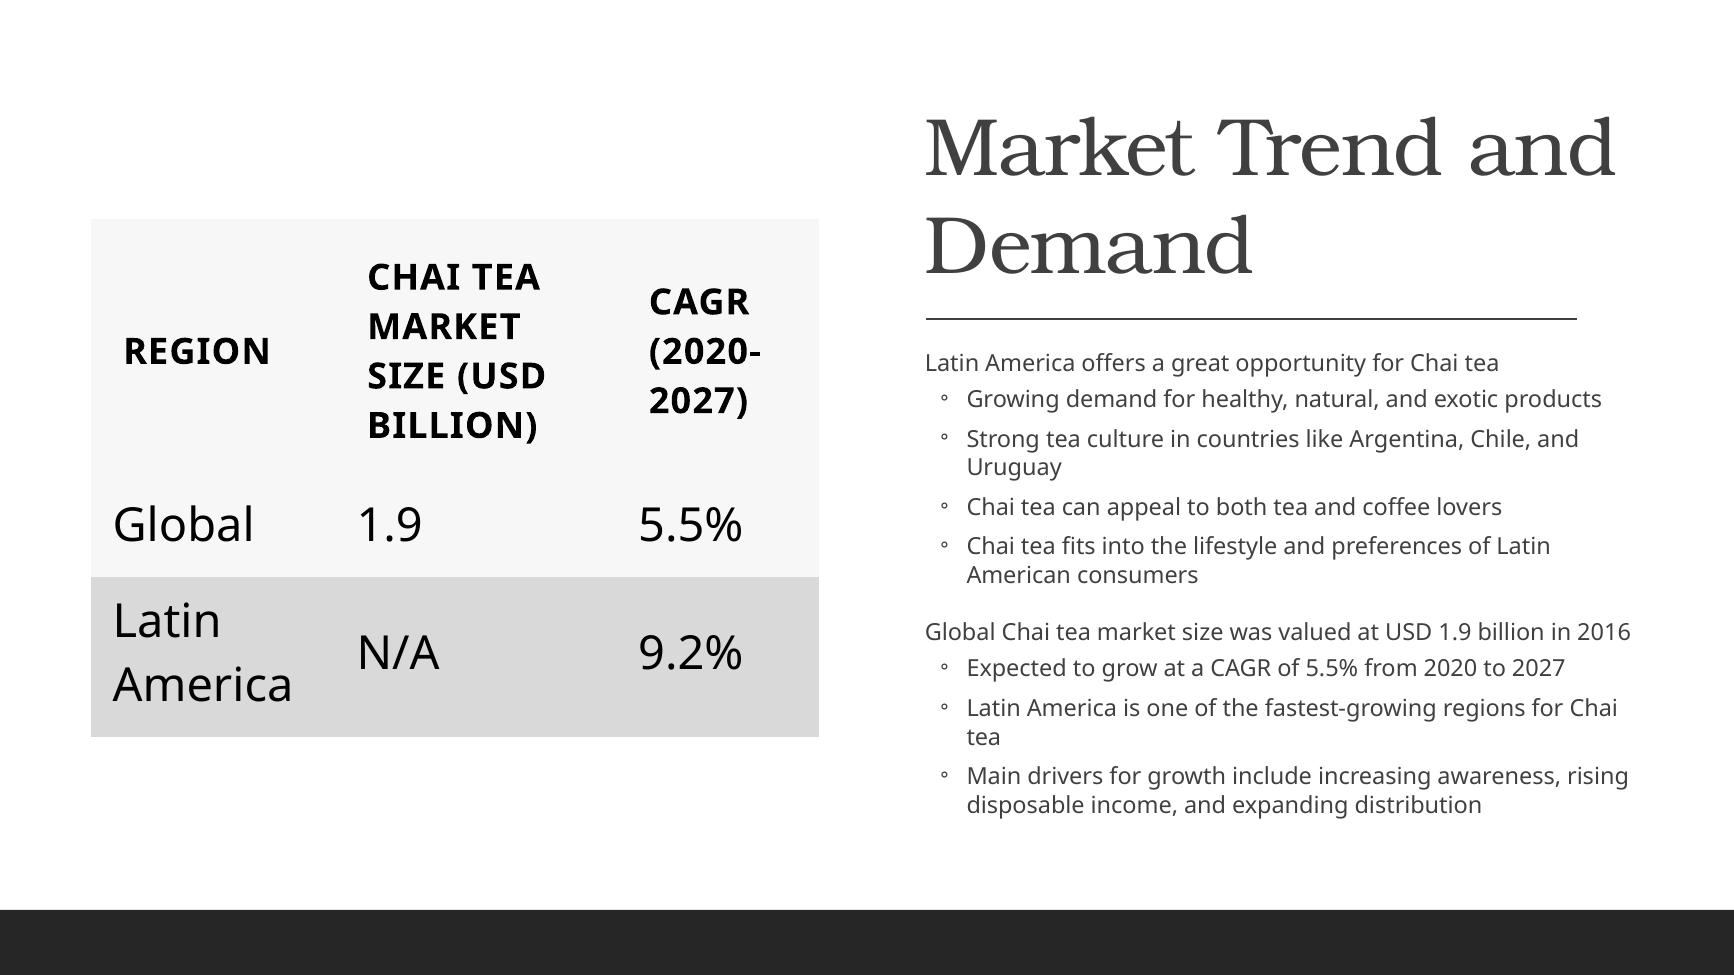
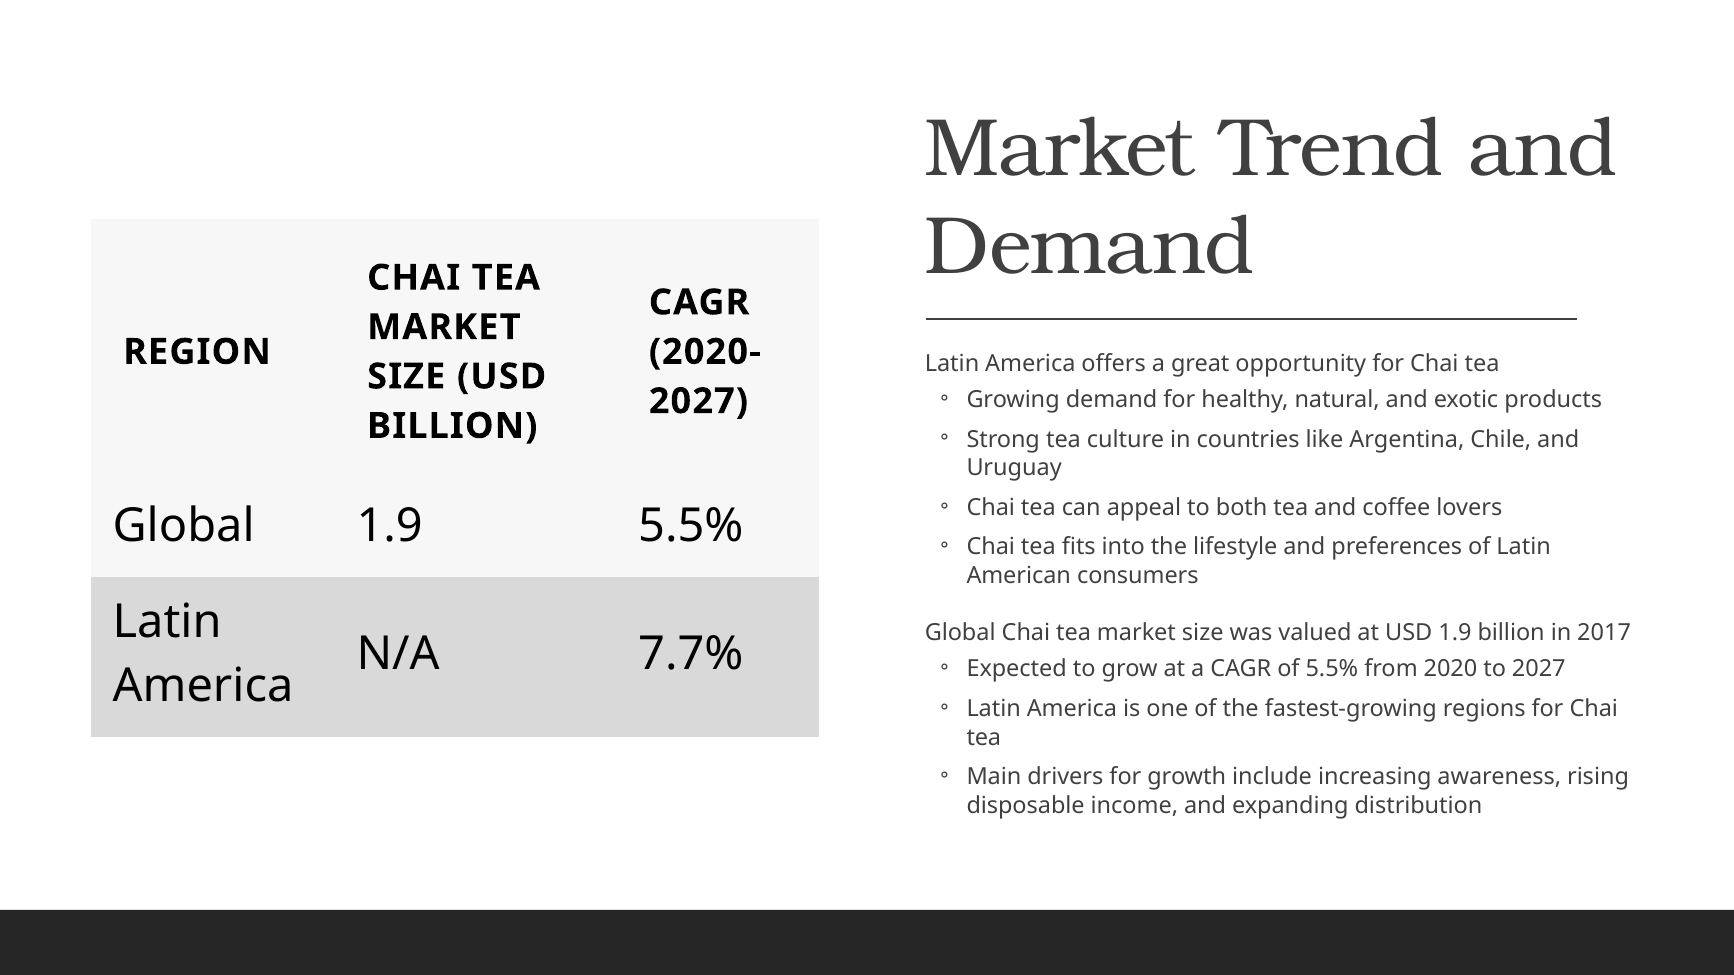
2016: 2016 -> 2017 (1604, 633)
9.2%: 9.2% -> 7.7% (691, 655)
